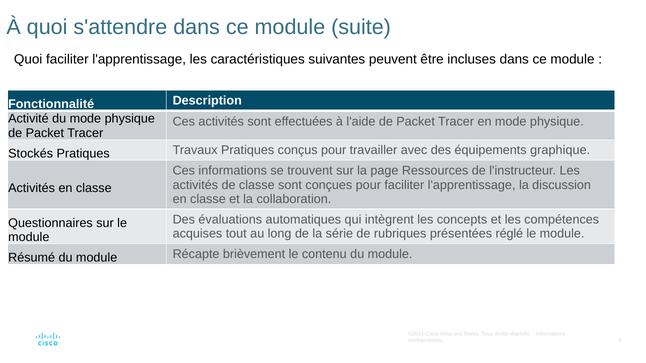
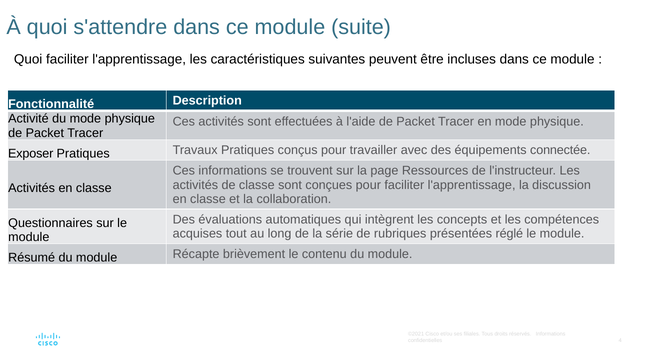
Stockés: Stockés -> Exposer (31, 154)
graphique: graphique -> connectée (560, 150)
